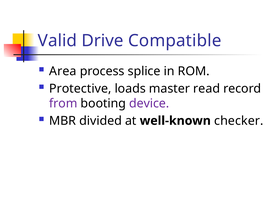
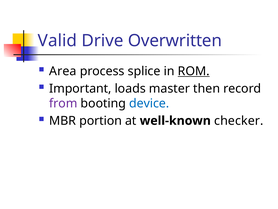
Compatible: Compatible -> Overwritten (175, 41)
ROM underline: none -> present (194, 71)
Protective: Protective -> Important (80, 88)
read: read -> then (207, 88)
device colour: purple -> blue (149, 103)
divided: divided -> portion (101, 120)
